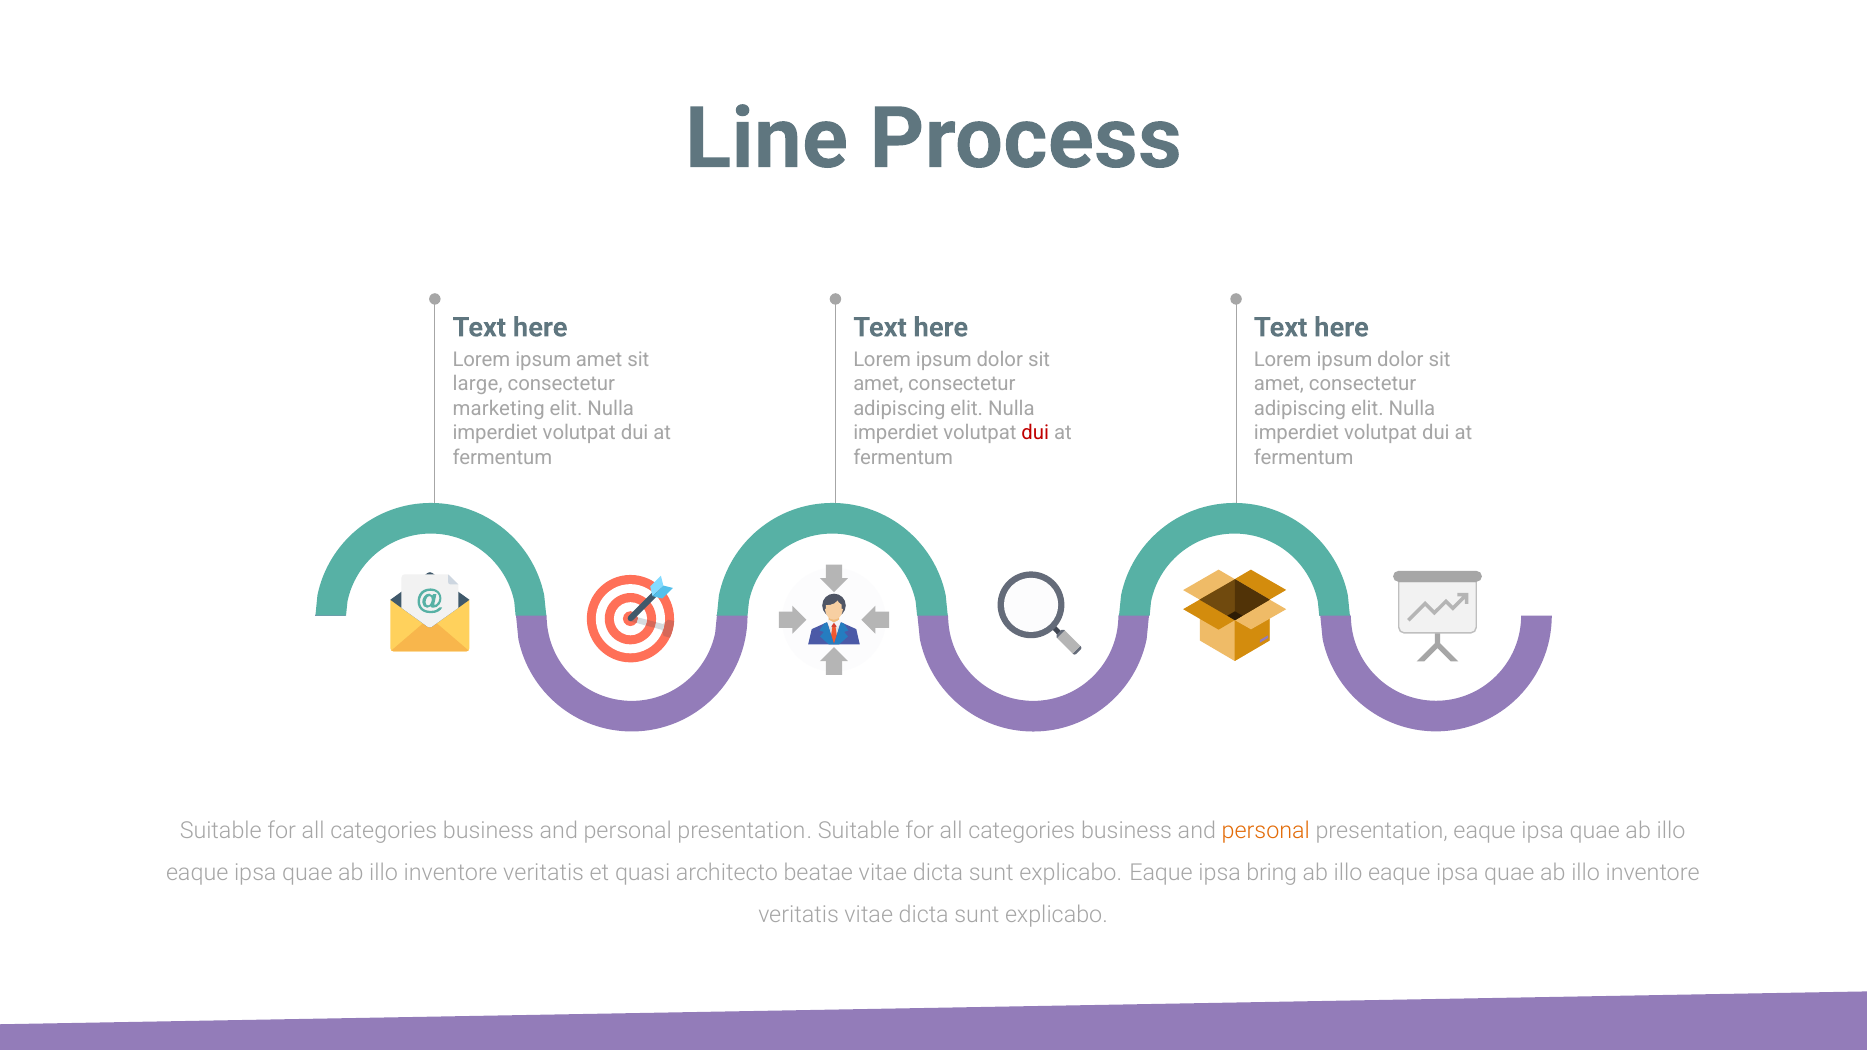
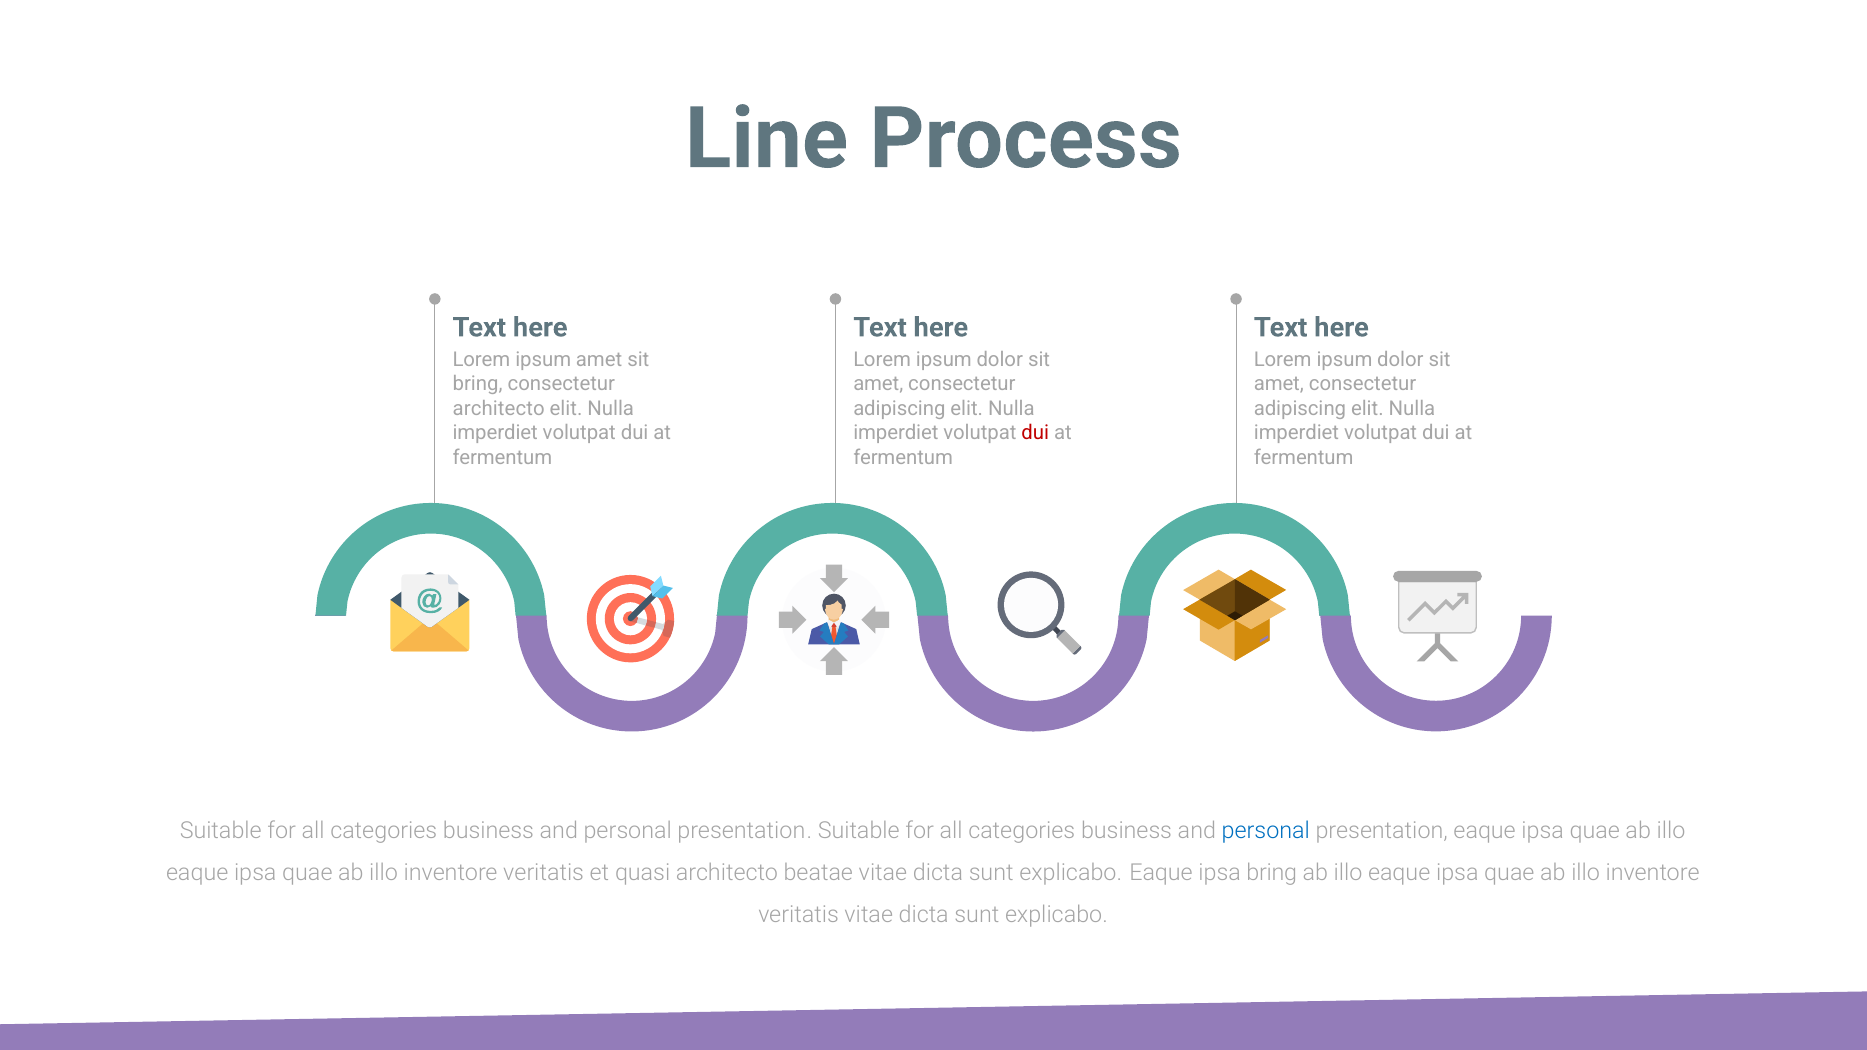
large: large -> bring (478, 384)
marketing: marketing -> architecto (499, 409)
personal colour: orange -> blue (1266, 831)
